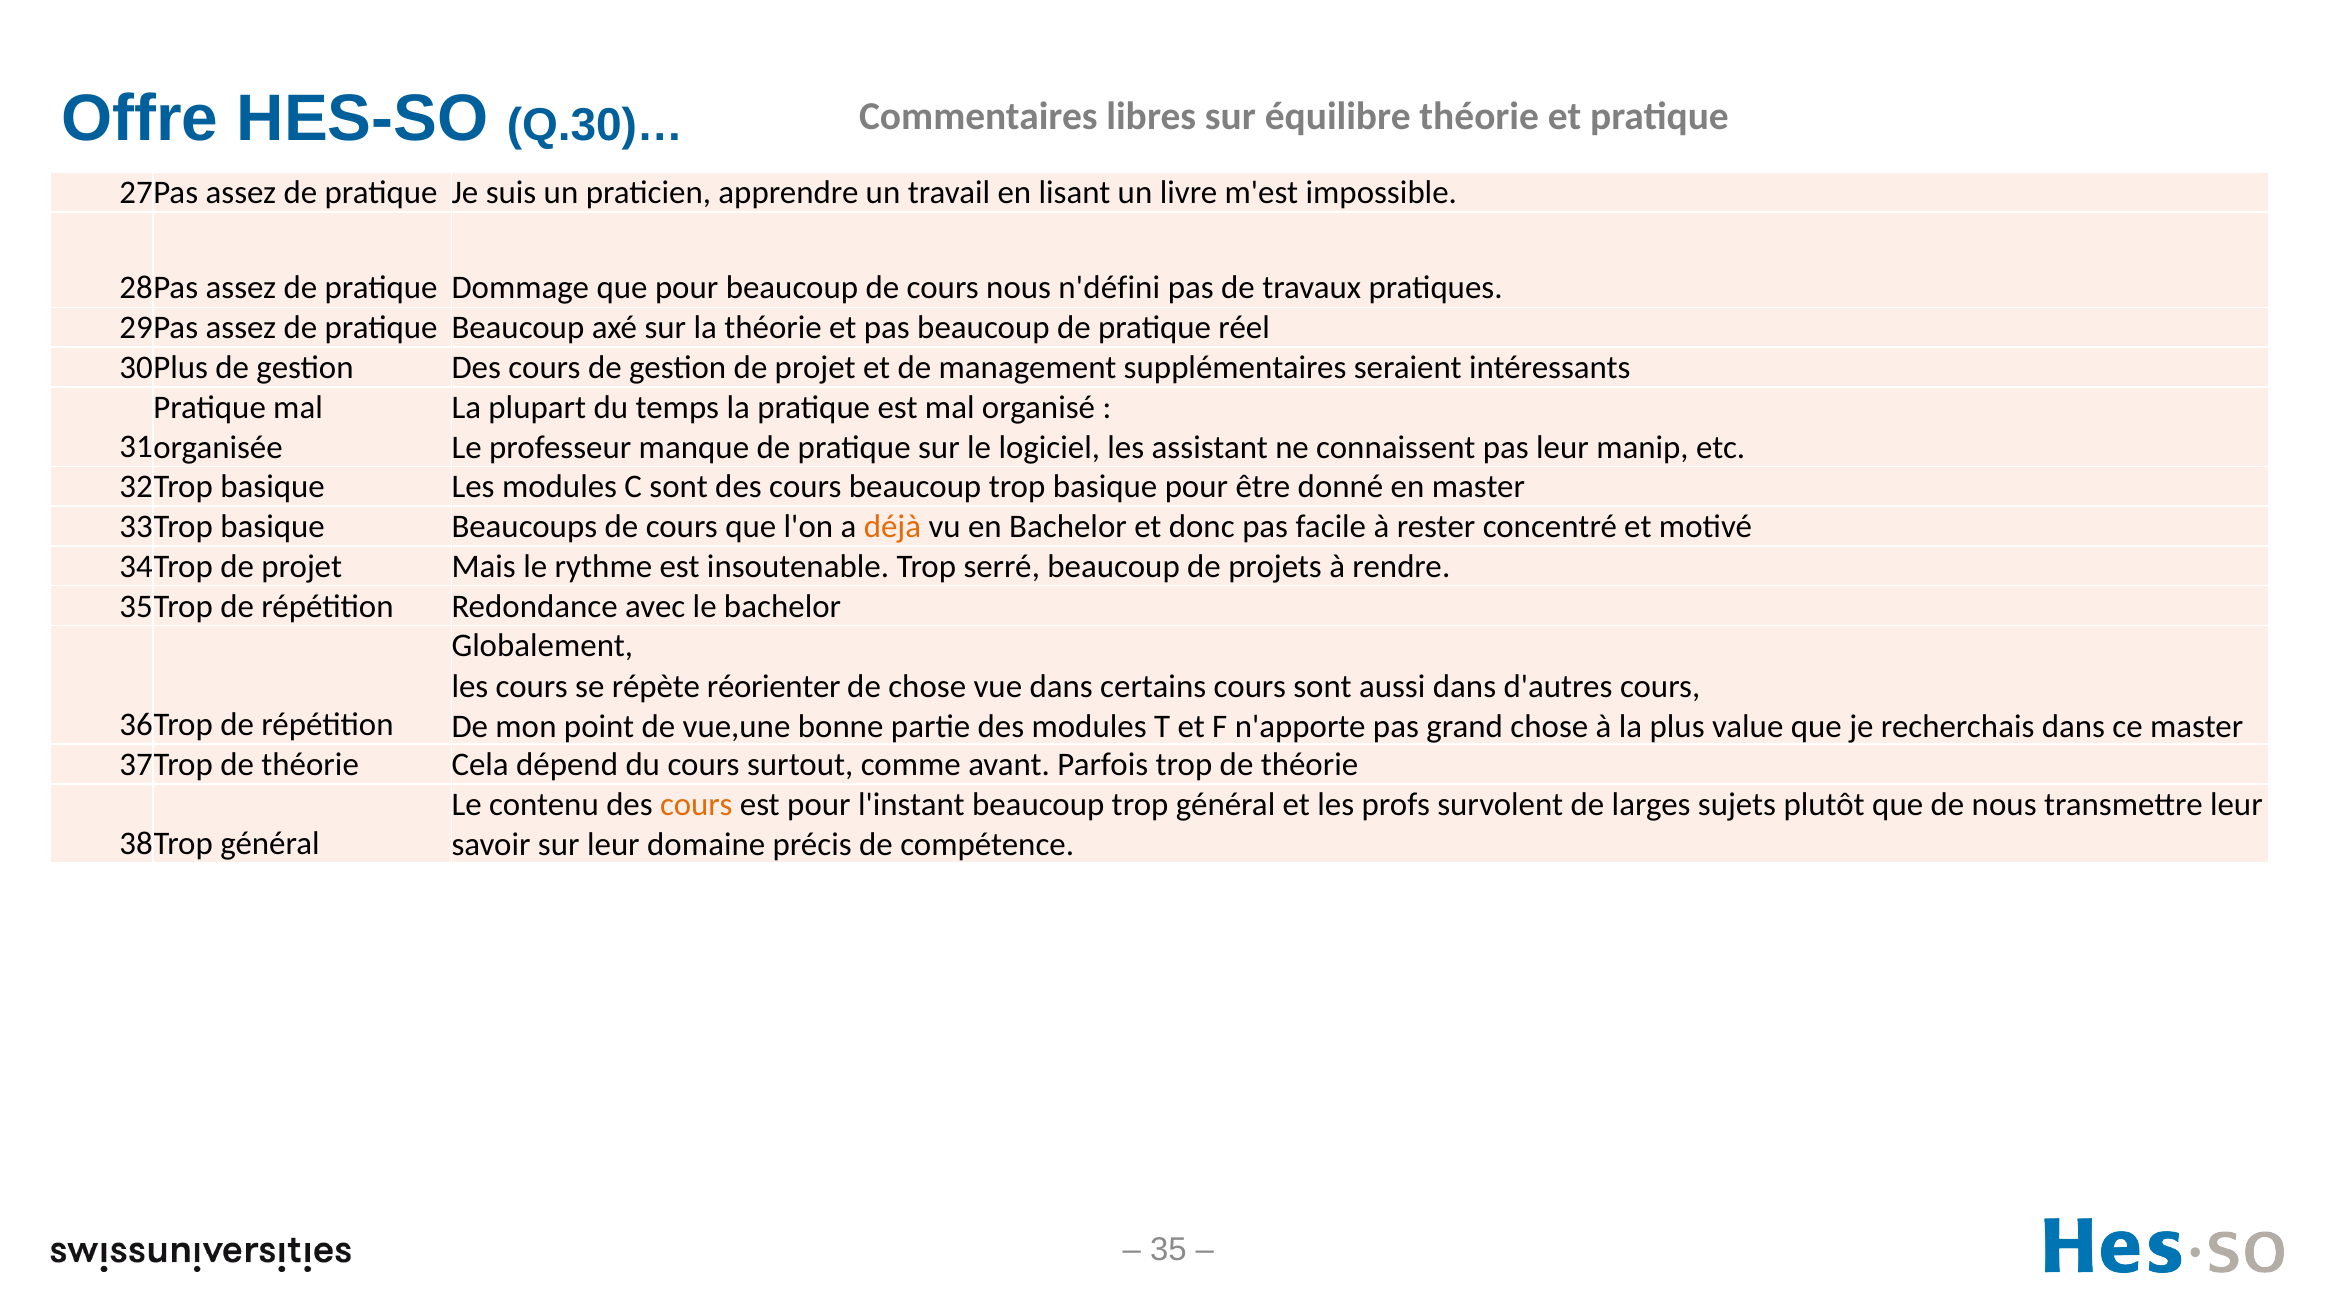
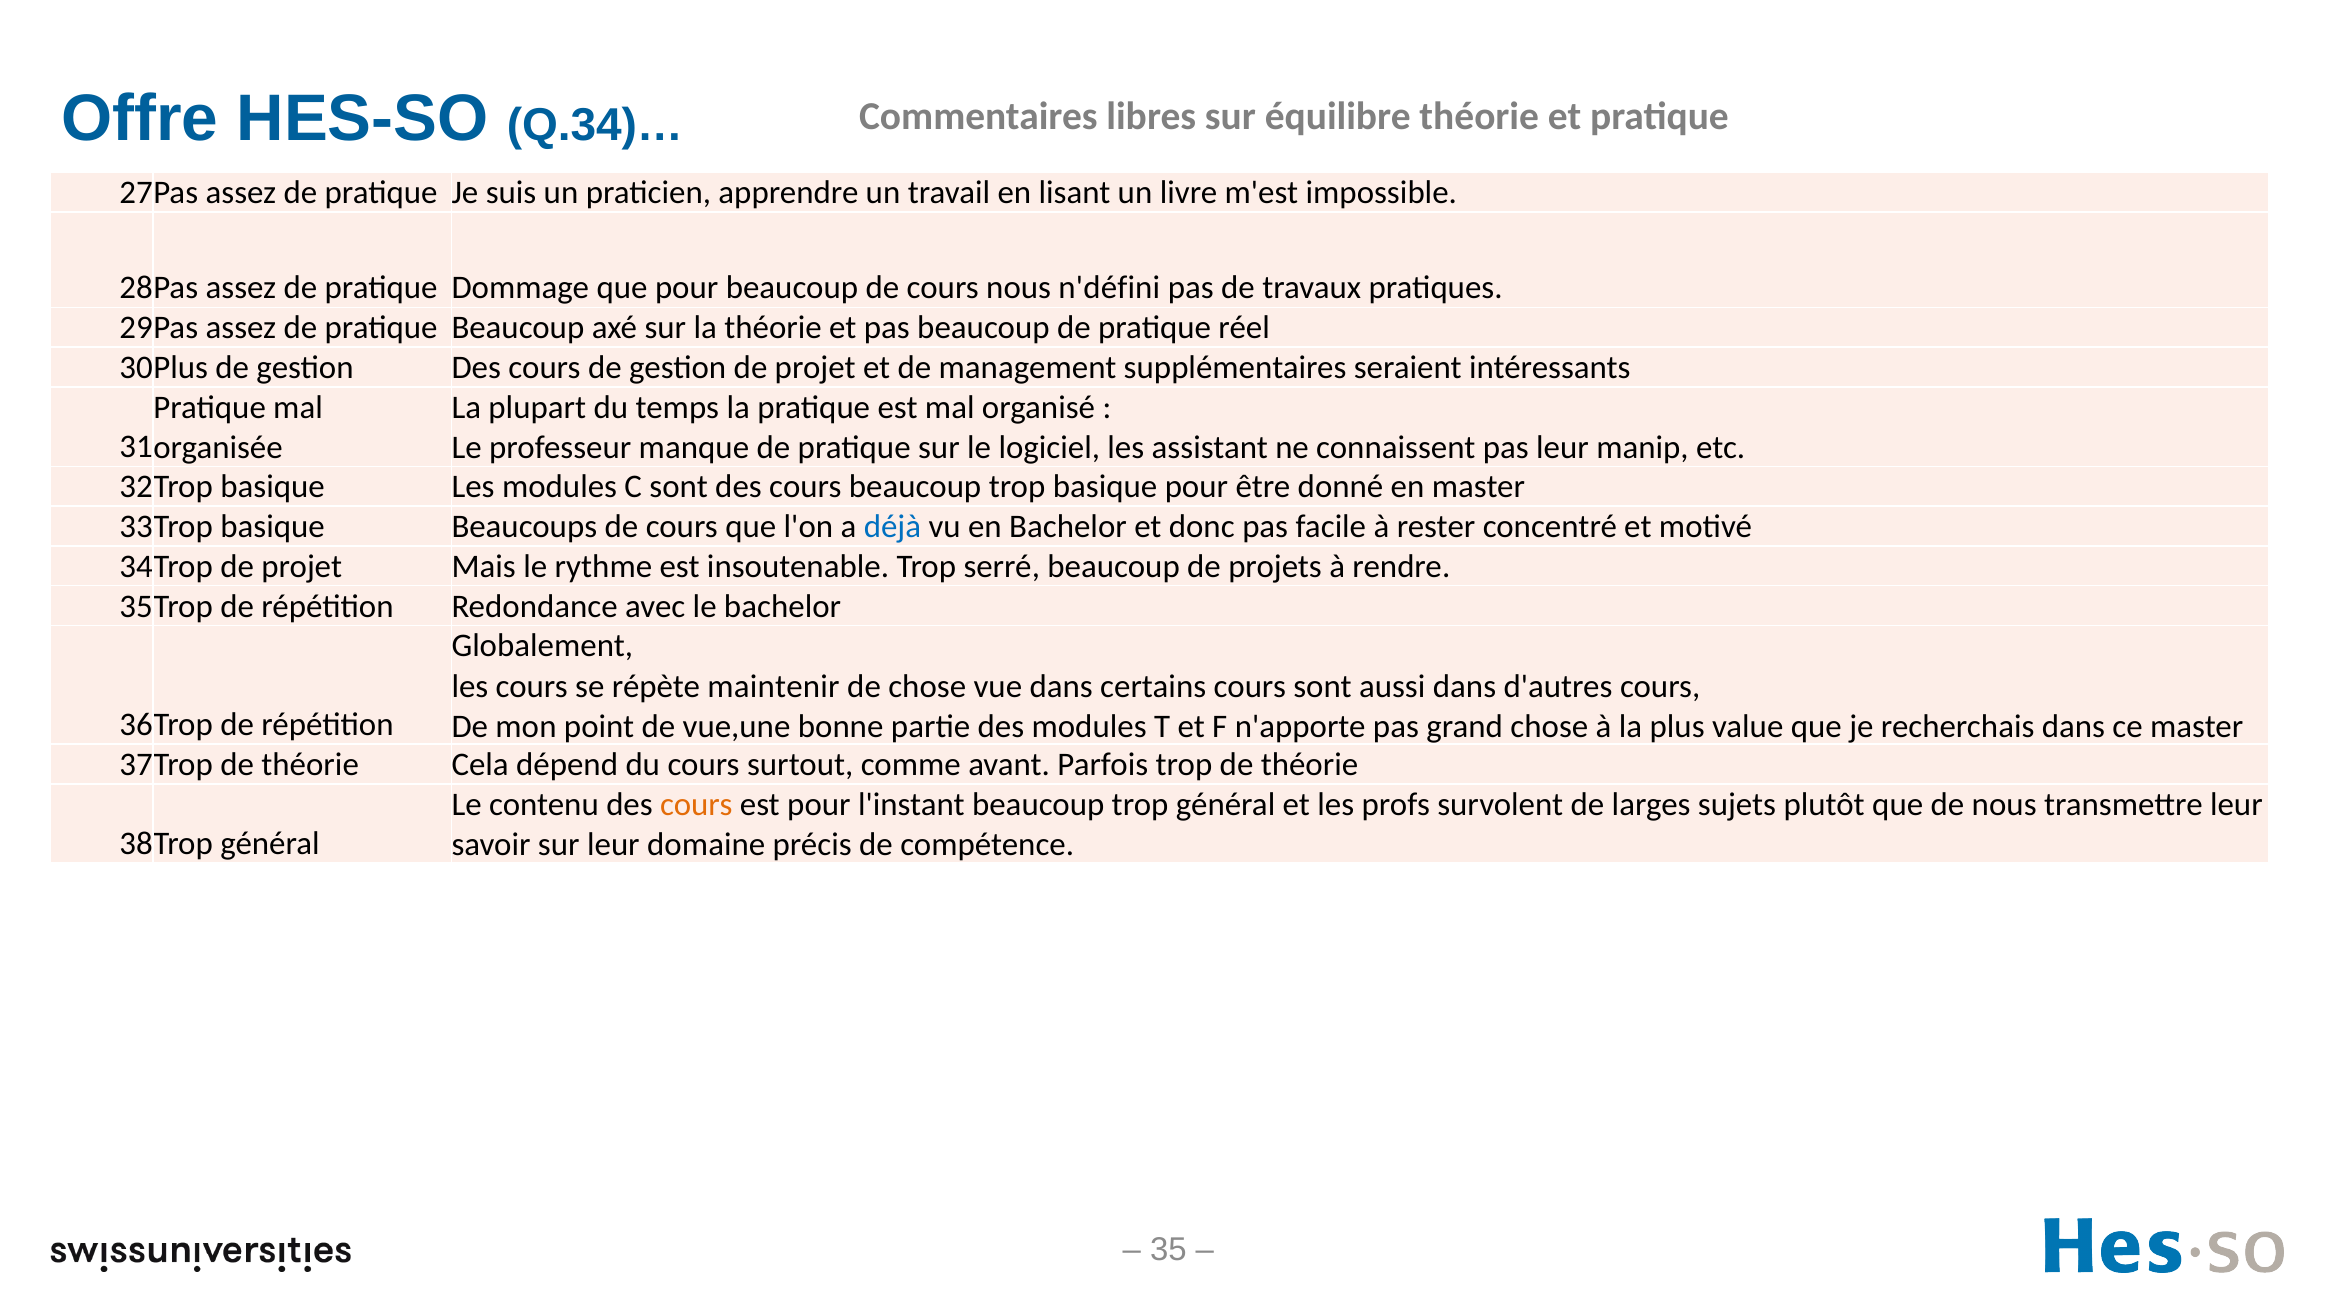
Q.30)…: Q.30)… -> Q.34)… (595, 125)
déjà colour: orange -> blue (892, 527)
réorienter: réorienter -> maintenir (773, 686)
